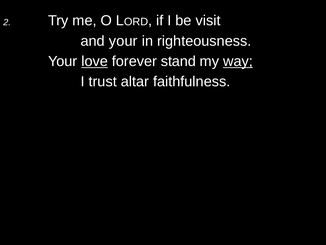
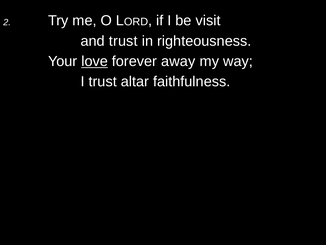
and your: your -> trust (123, 41)
stand: stand -> away (178, 61)
way underline: present -> none (238, 61)
